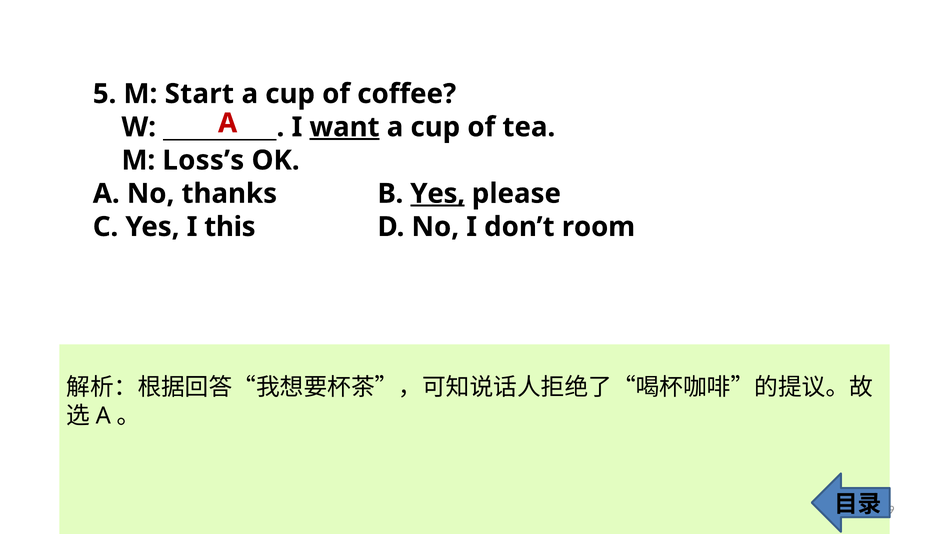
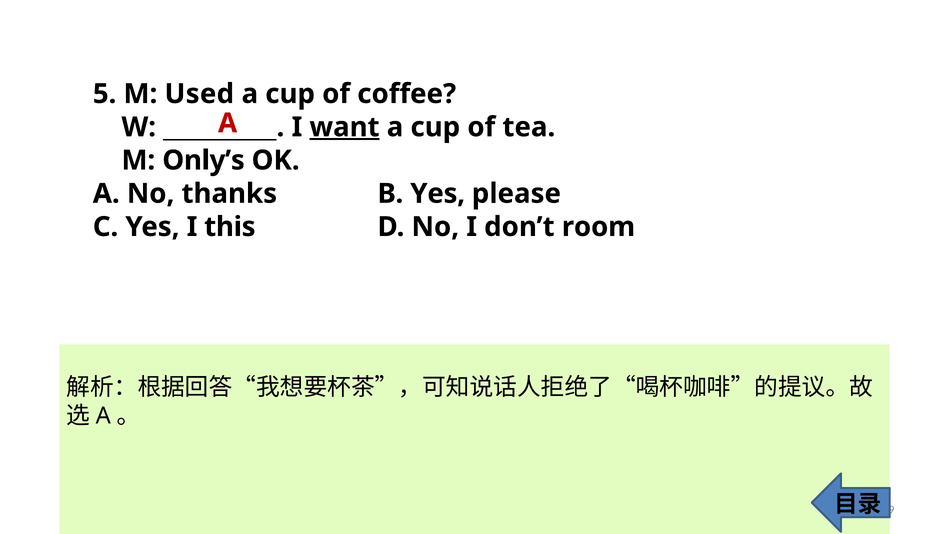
Start: Start -> Used (199, 94)
Loss’s: Loss’s -> Only’s (204, 160)
Yes underline: present -> none (438, 194)
